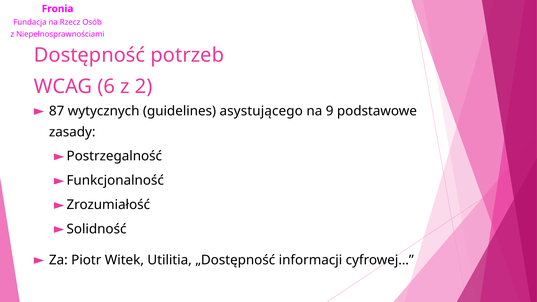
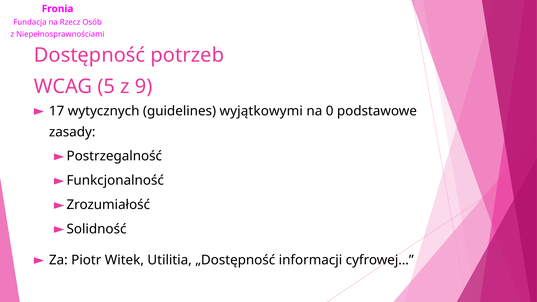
6: 6 -> 5 (106, 87)
2: 2 -> 9 (144, 87)
87: 87 -> 17 (57, 111)
asystującego: asystującego -> wyjątkowymi (261, 111)
9: 9 -> 0 (330, 111)
